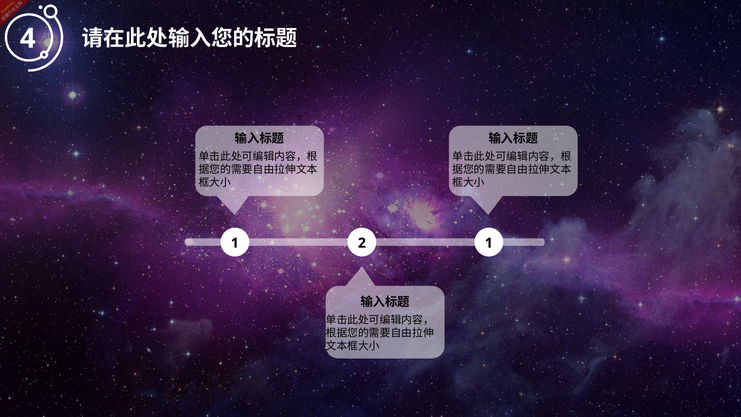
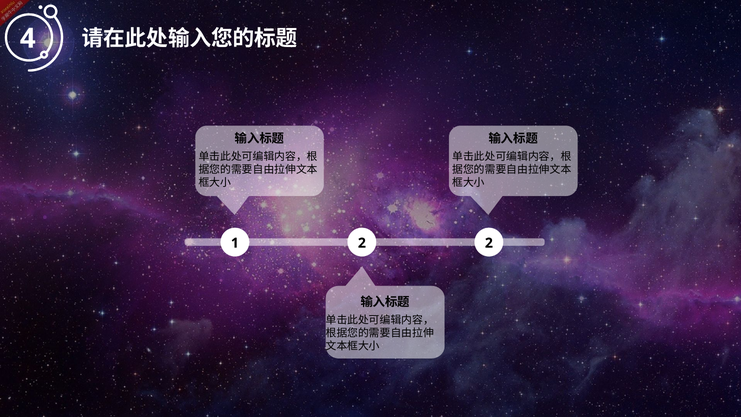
2 1: 1 -> 2 (489, 243)
